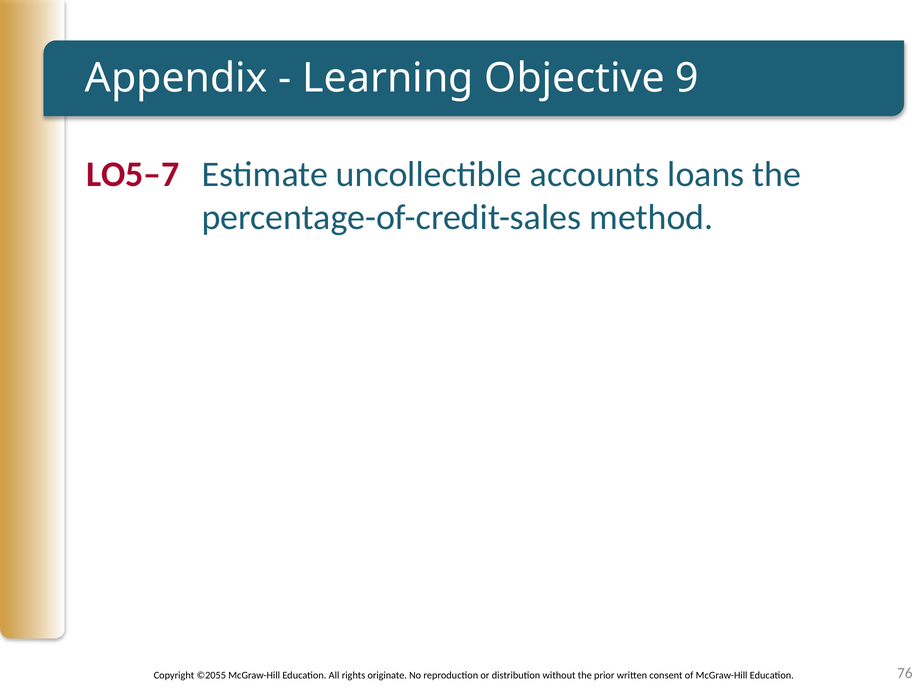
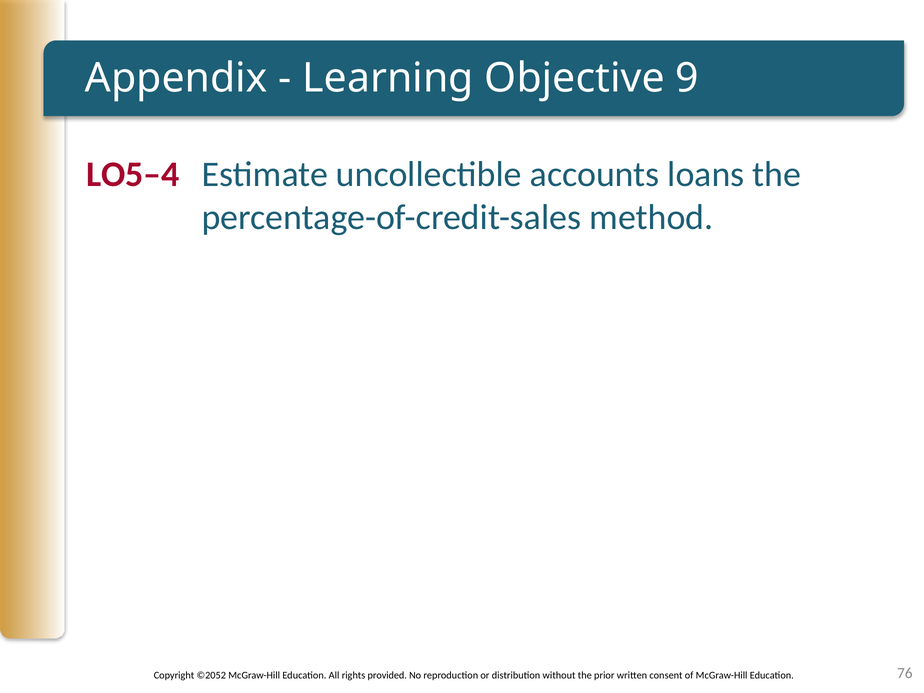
LO5–7: LO5–7 -> LO5–4 (133, 174)
©2055: ©2055 -> ©2052 (211, 675)
originate: originate -> provided (387, 675)
